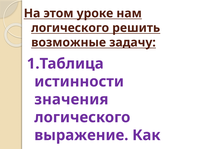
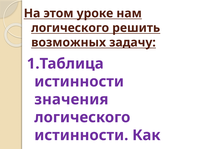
возможные: возможные -> возможных (69, 43)
выражение: выражение -> истинности (81, 135)
